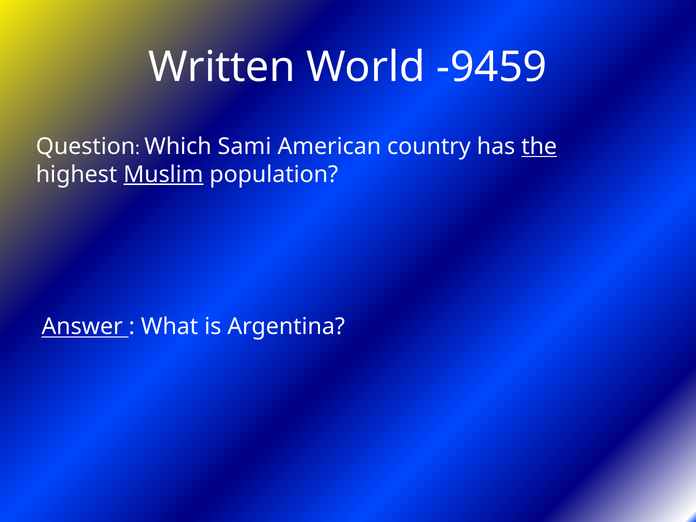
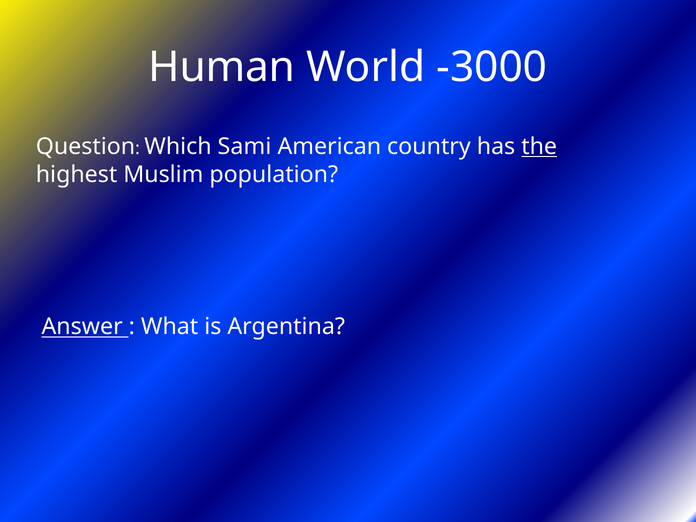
Written: Written -> Human (222, 67)
-9459: -9459 -> -3000 (492, 67)
Muslim underline: present -> none (163, 174)
